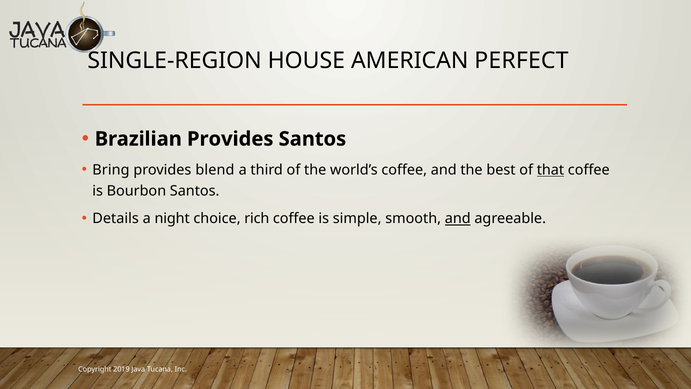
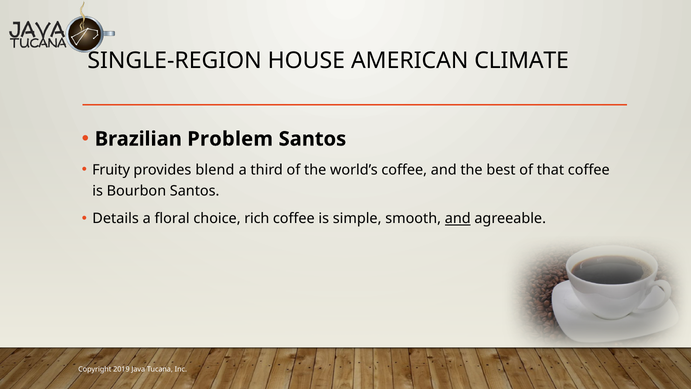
PERFECT: PERFECT -> CLIMATE (522, 61)
Brazilian Provides: Provides -> Problem (230, 139)
Bring: Bring -> Fruity (111, 170)
that underline: present -> none (550, 170)
night: night -> floral (172, 219)
